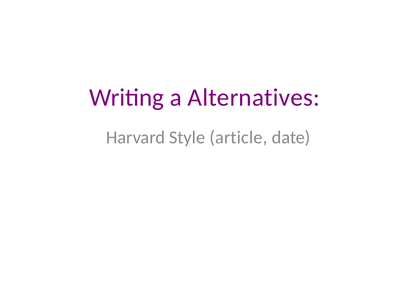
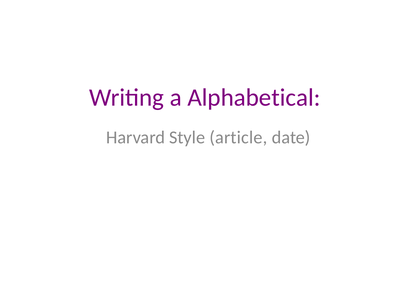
Alternatives: Alternatives -> Alphabetical (254, 97)
